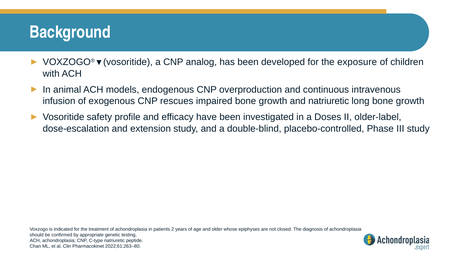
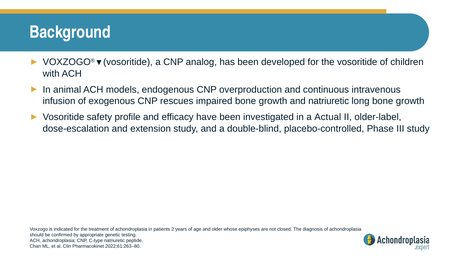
the exposure: exposure -> vosoritide (357, 62)
Doses: Doses -> Actual (328, 117)
